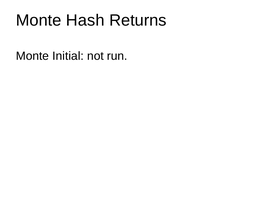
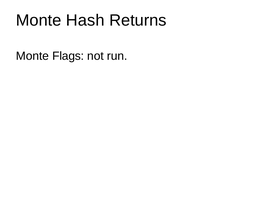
Initial: Initial -> Flags (68, 56)
